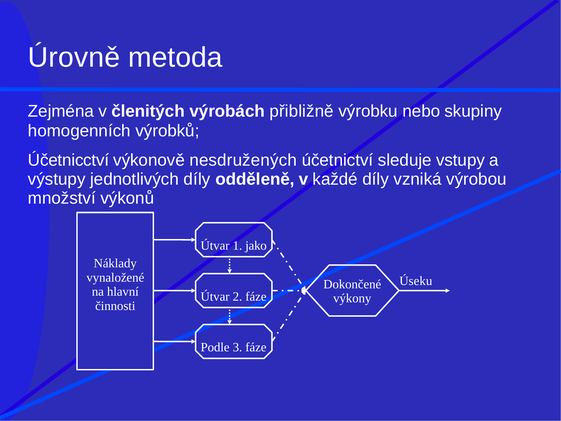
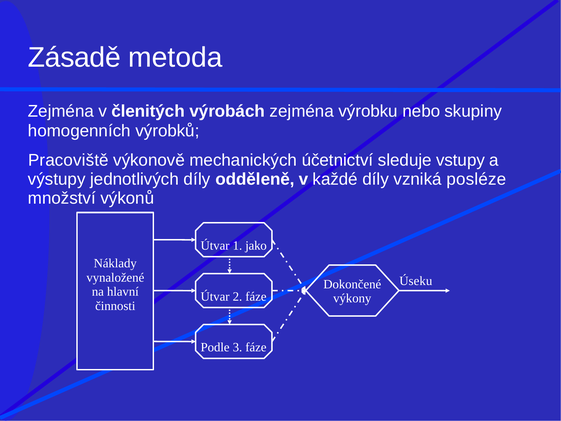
Úrovně: Úrovně -> Zásadě (74, 58)
výrobách přibližně: přibližně -> zejména (302, 111)
Účetnicctví: Účetnicctví -> Pracoviště (68, 160)
nesdružených: nesdružených -> mechanických (243, 160)
výrobou: výrobou -> posléze (476, 179)
